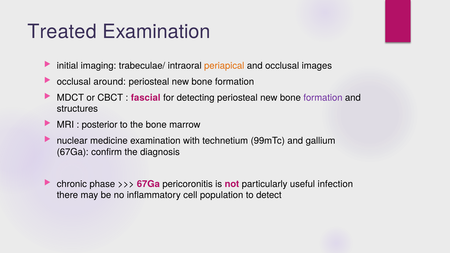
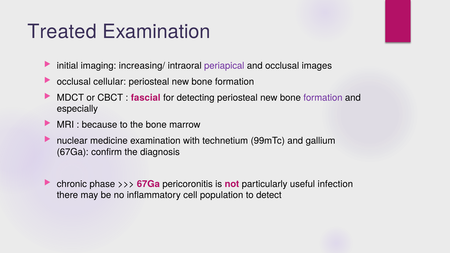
trabeculae/: trabeculae/ -> increasing/ (142, 66)
periapical colour: orange -> purple (224, 66)
around: around -> cellular (110, 82)
structures: structures -> especially (77, 109)
posterior: posterior -> because (100, 125)
